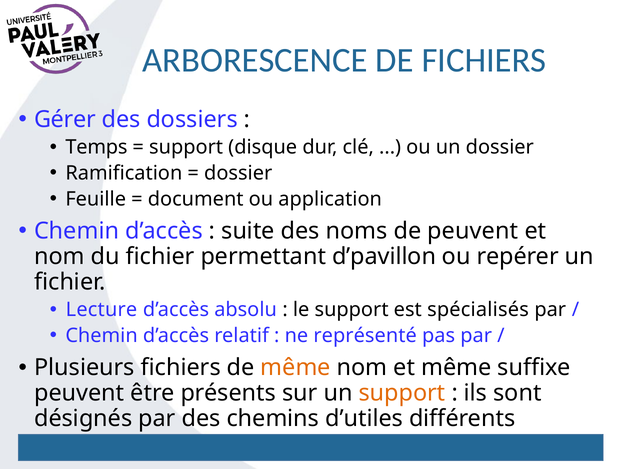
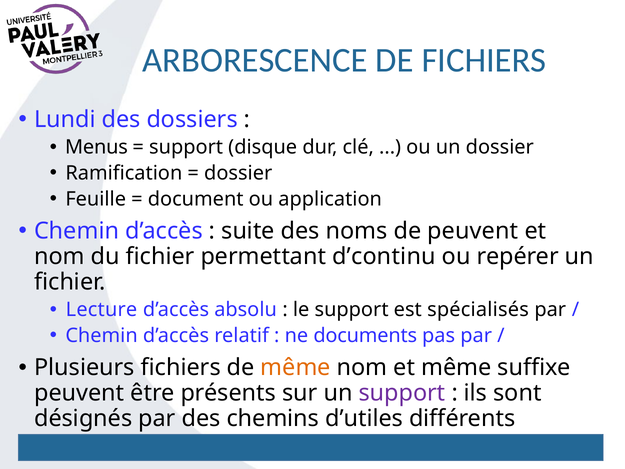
Gérer: Gérer -> Lundi (65, 119)
Temps: Temps -> Menus (96, 147)
d’pavillon: d’pavillon -> d’continu (384, 256)
représenté: représenté -> documents (365, 335)
support colour: orange -> purple (402, 393)
